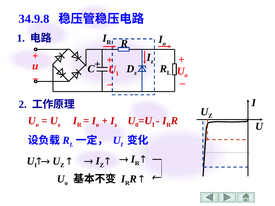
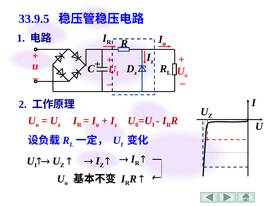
34.9.8: 34.9.8 -> 33.9.5 (34, 19)
